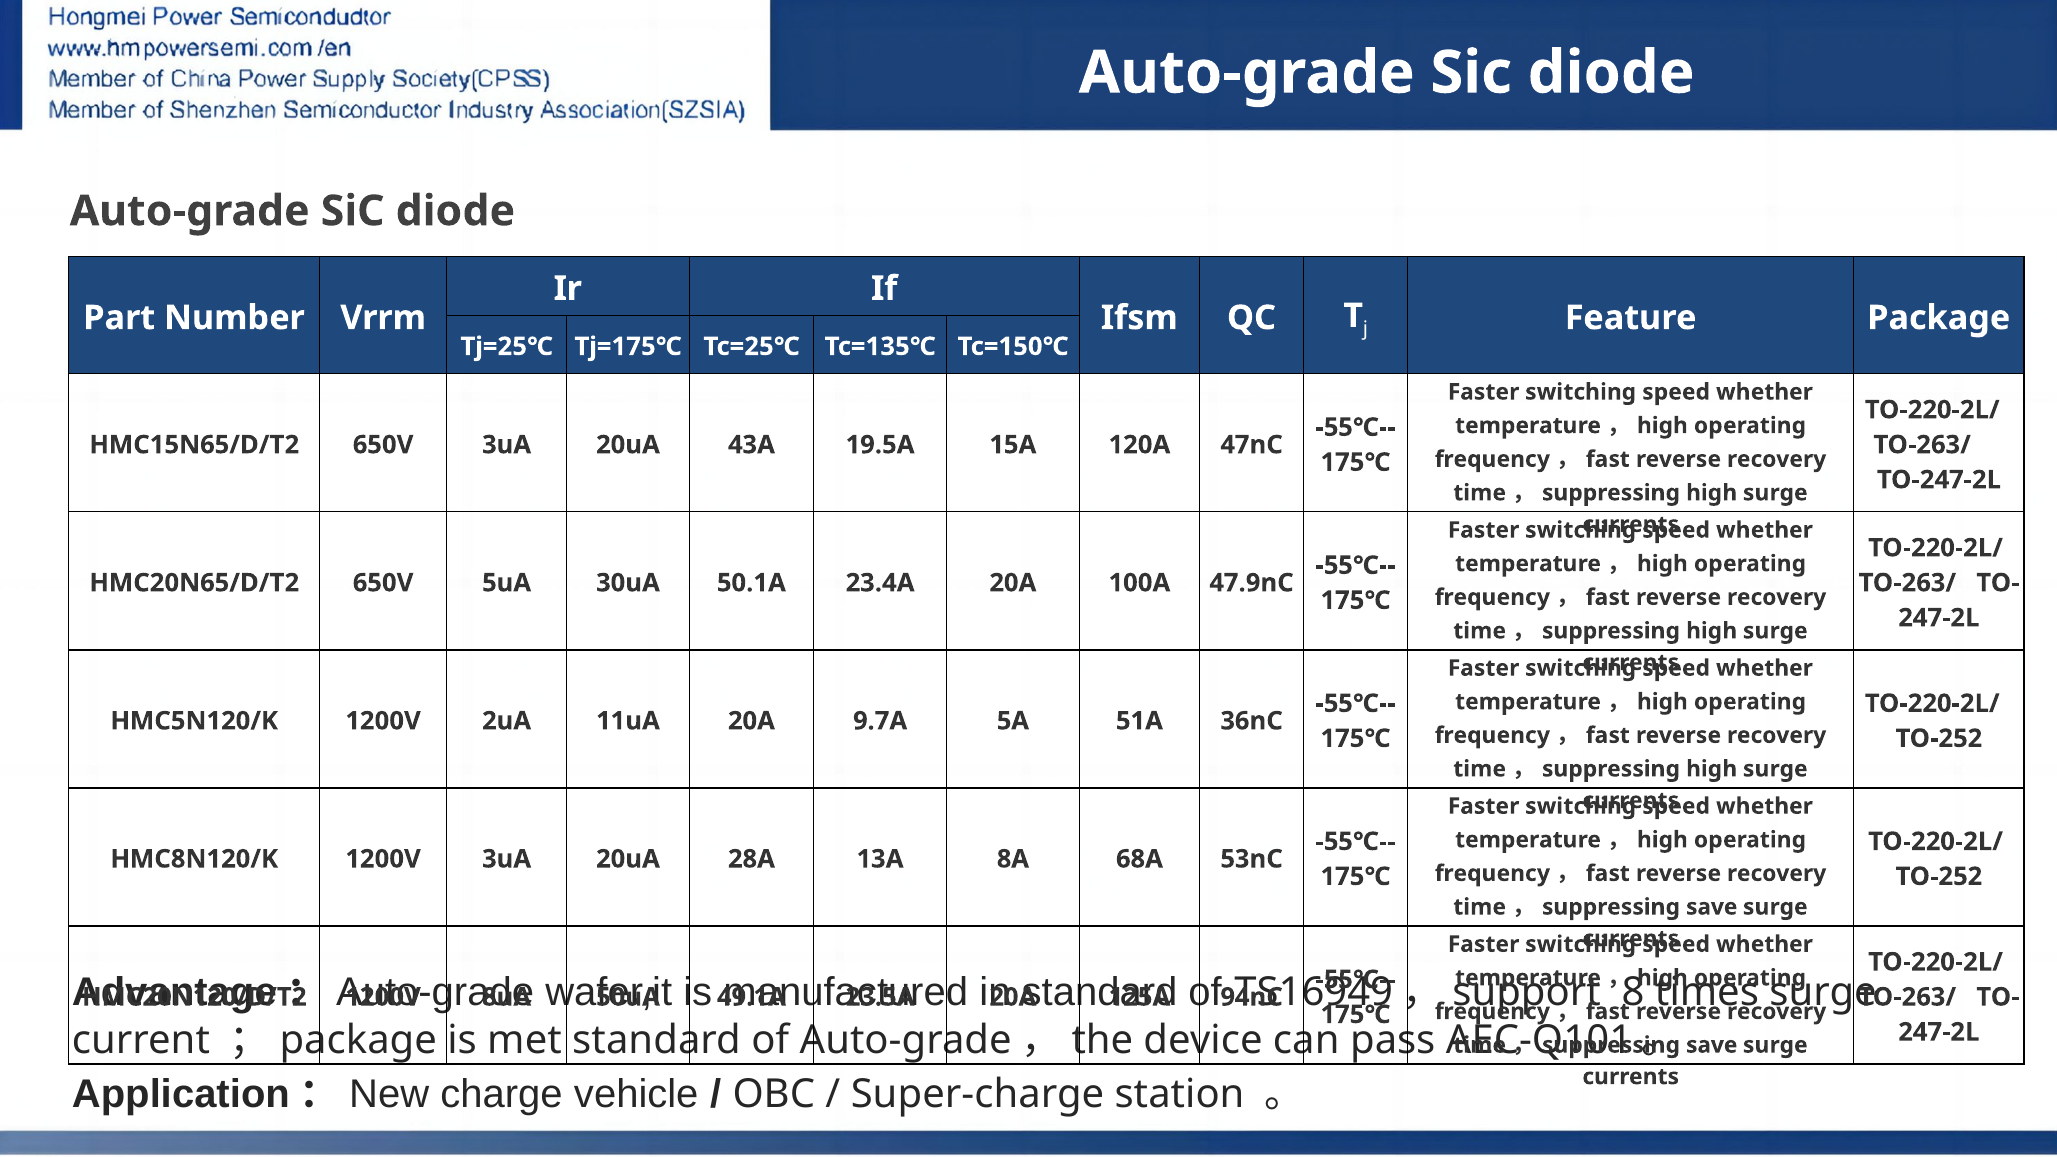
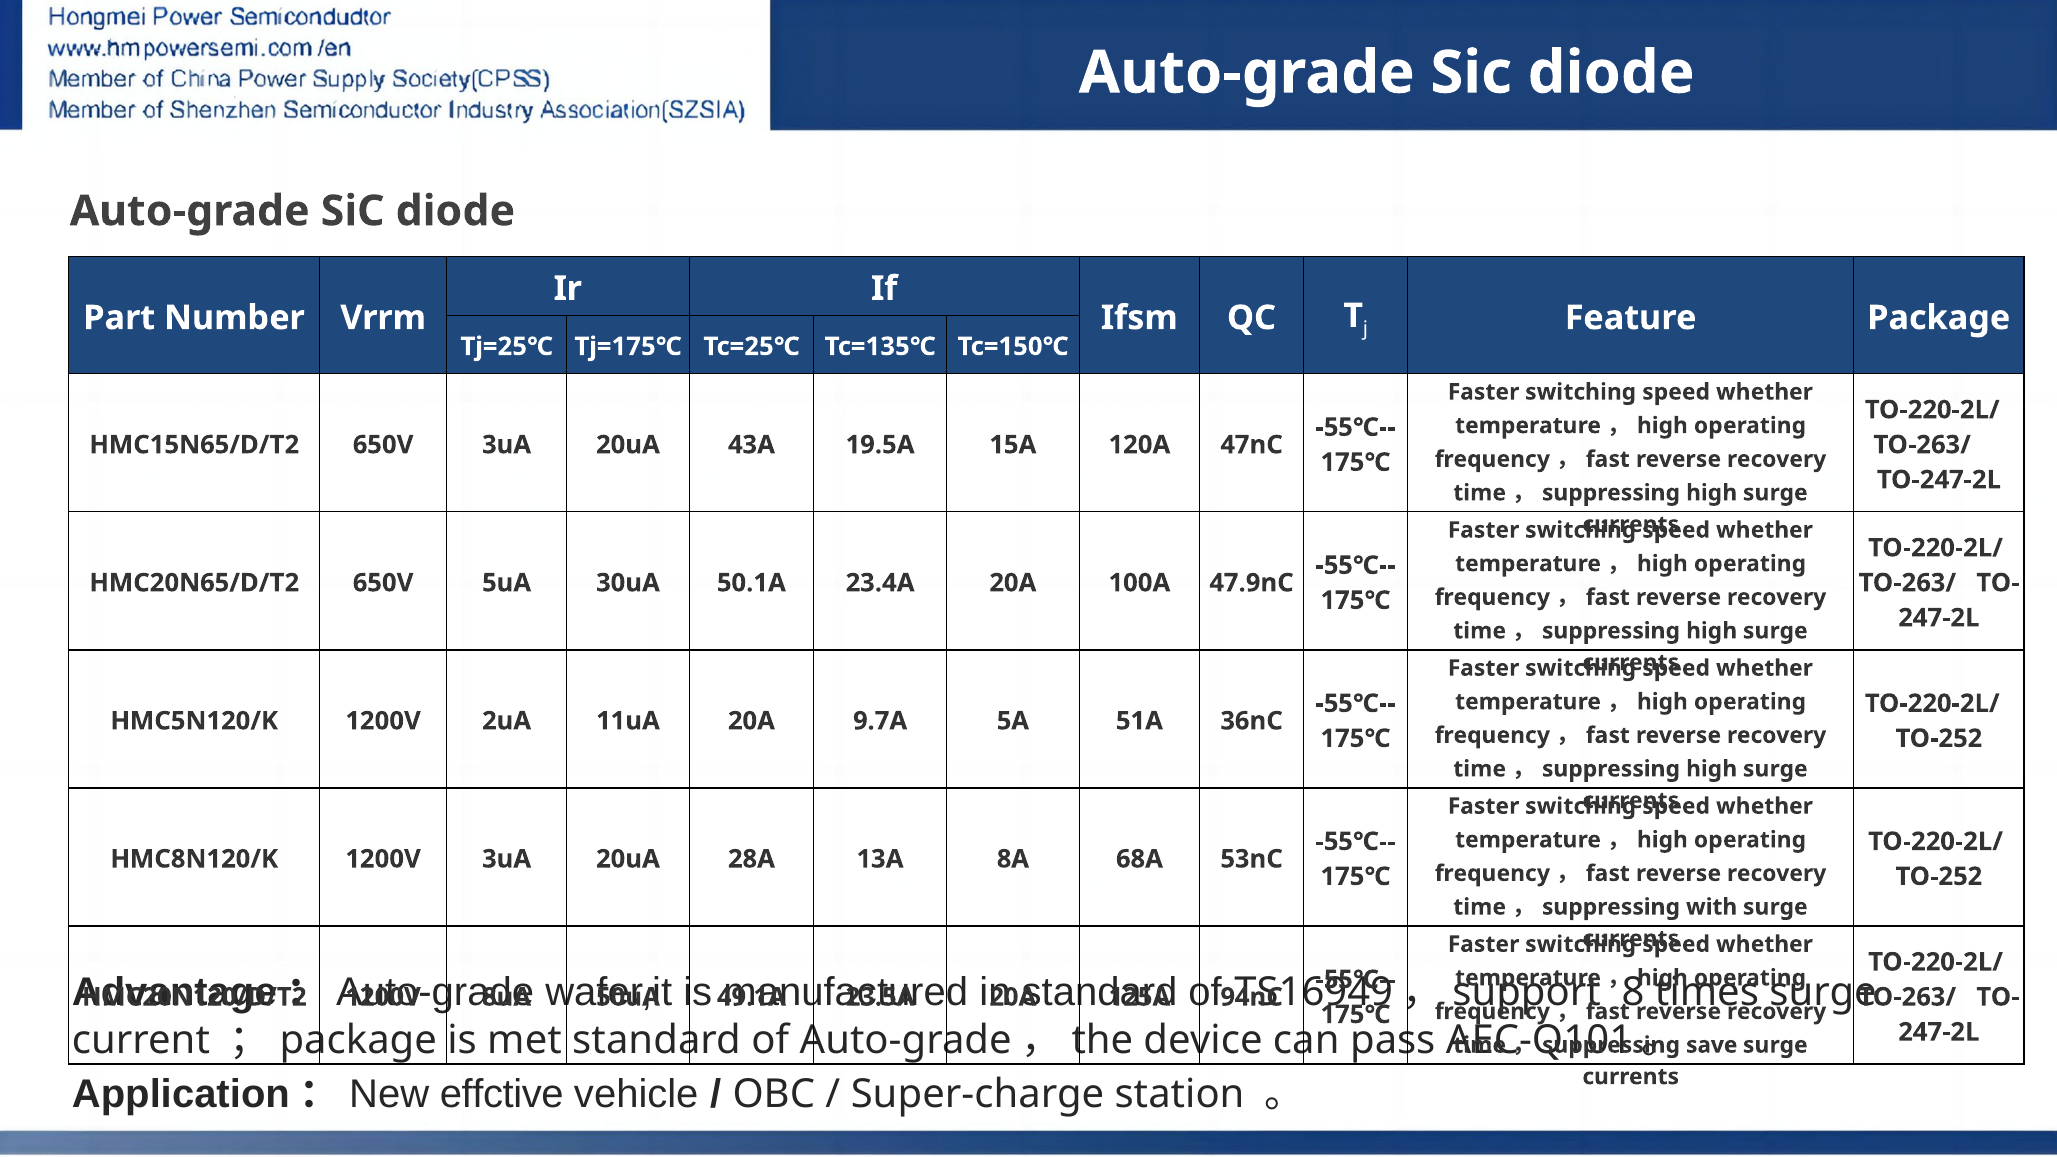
save: save -> with (1712, 907)
charge: charge -> effctive (502, 1095)
